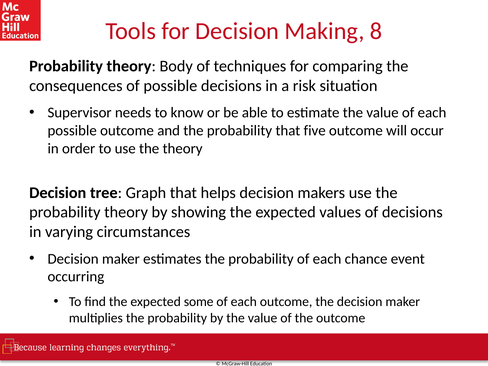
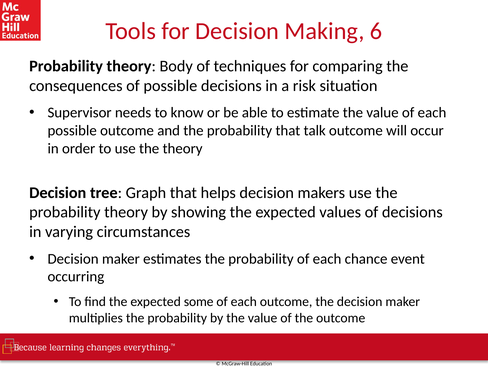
8: 8 -> 6 (376, 31)
five: five -> talk (315, 131)
